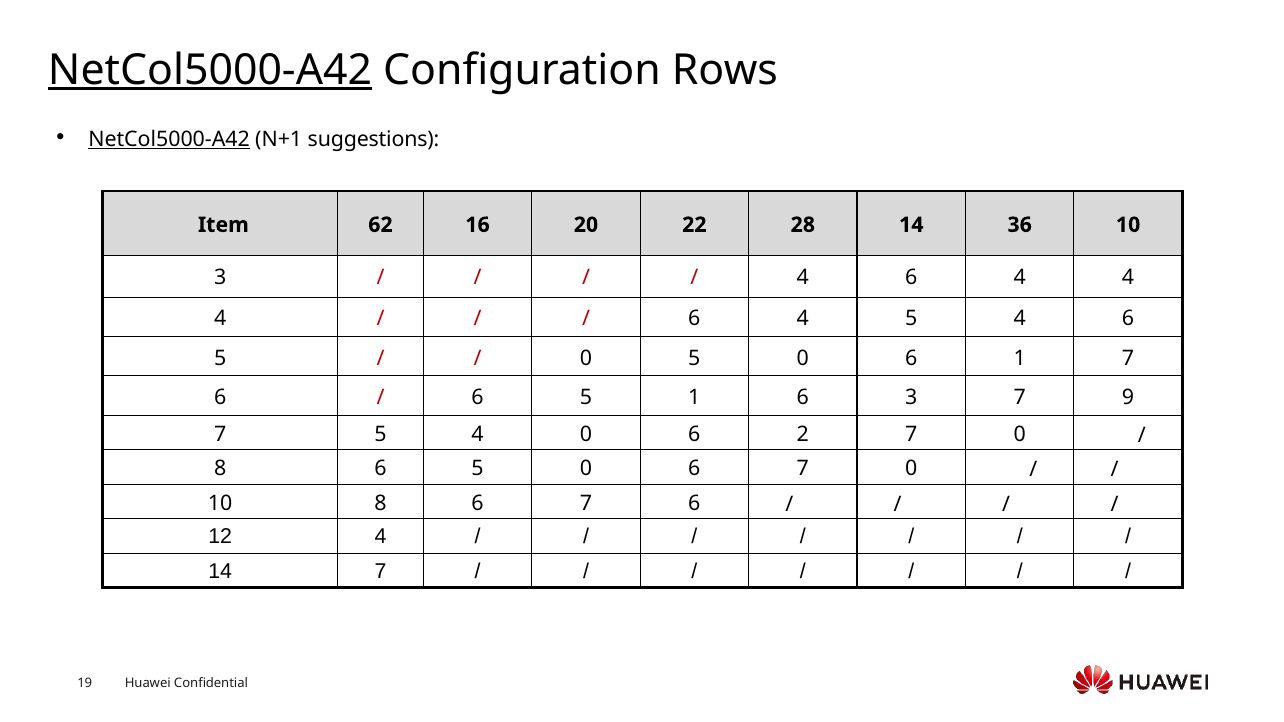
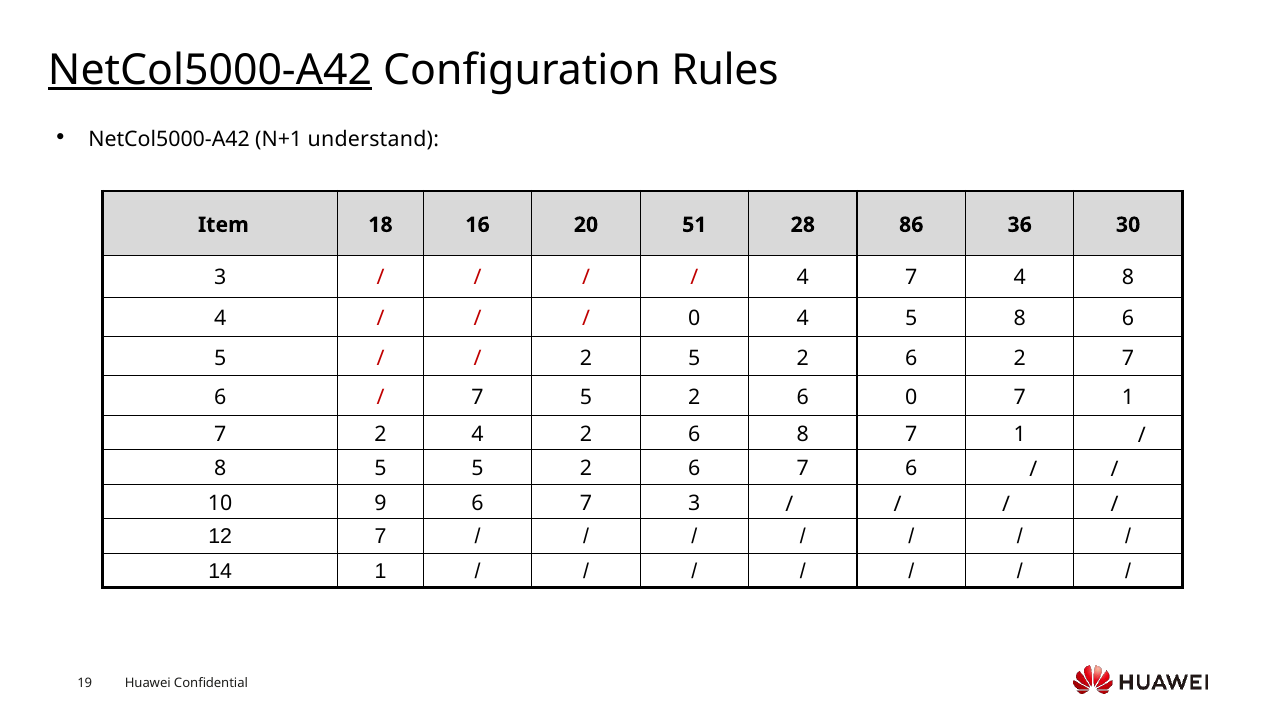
Rows: Rows -> Rules (725, 70)
NetCol5000-A42 underline: present -> none (169, 140)
suggestions: suggestions -> understand (373, 140)
62: 62 -> 18 (380, 225)
22: 22 -> 51 (694, 225)
28 14: 14 -> 86 (911, 225)
36 10: 10 -> 30 (1128, 225)
6: 6 -> 7 (911, 278)
4: 4 -> 8 (1128, 278)
6: 6 -> 0 (694, 319)
4 5 4: 4 -> 8 (1020, 319)
0: 0 -> 2 (586, 358)
0: 0 -> 2 (803, 358)
6 1: 1 -> 2 (1020, 358)
6: 6 -> 7 (477, 397)
1: 1 -> 2 (694, 397)
6 3: 3 -> 0 (911, 397)
9: 9 -> 1 (1128, 397)
7 5: 5 -> 2 (380, 434)
4 0: 0 -> 2 (586, 434)
6 2: 2 -> 8 (803, 434)
0: 0 -> 1 (1020, 434)
6: 6 -> 5 (380, 469)
0: 0 -> 2 (586, 469)
6 7 0: 0 -> 6 (911, 469)
10 8: 8 -> 9 (380, 503)
6 7 6: 6 -> 3 (694, 503)
12 4: 4 -> 7 (381, 537)
14 7: 7 -> 1 (381, 571)
